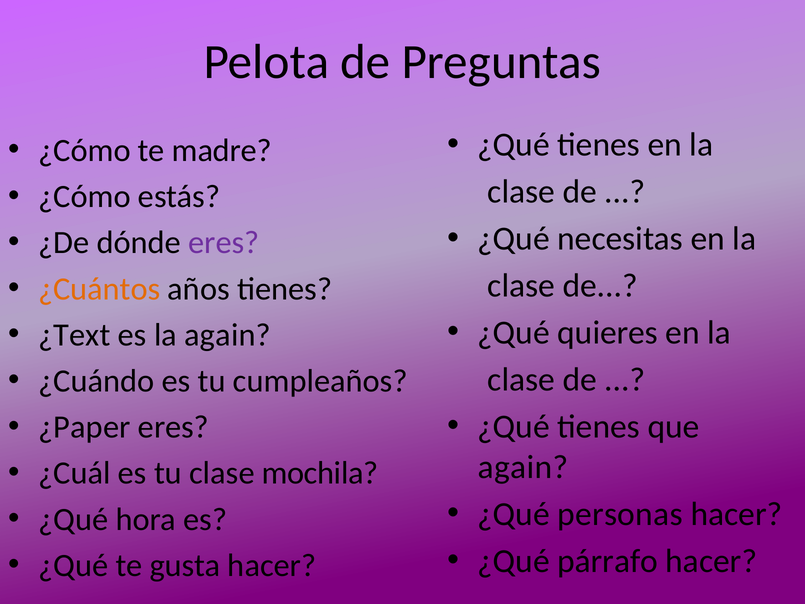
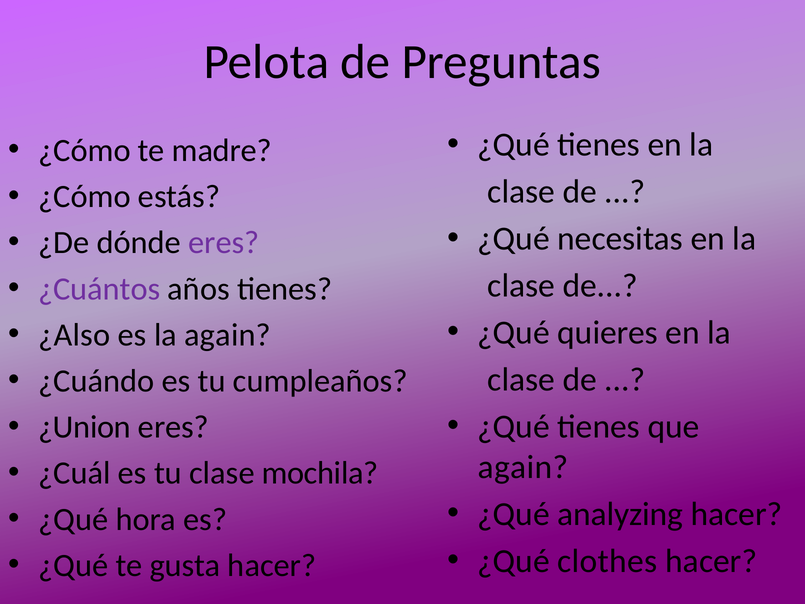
¿Cuántos colour: orange -> purple (99, 289)
¿Text: ¿Text -> ¿Also (74, 335)
¿Paper: ¿Paper -> ¿Union (85, 427)
personas: personas -> analyzing (620, 514)
párrafo: párrafo -> clothes (607, 561)
